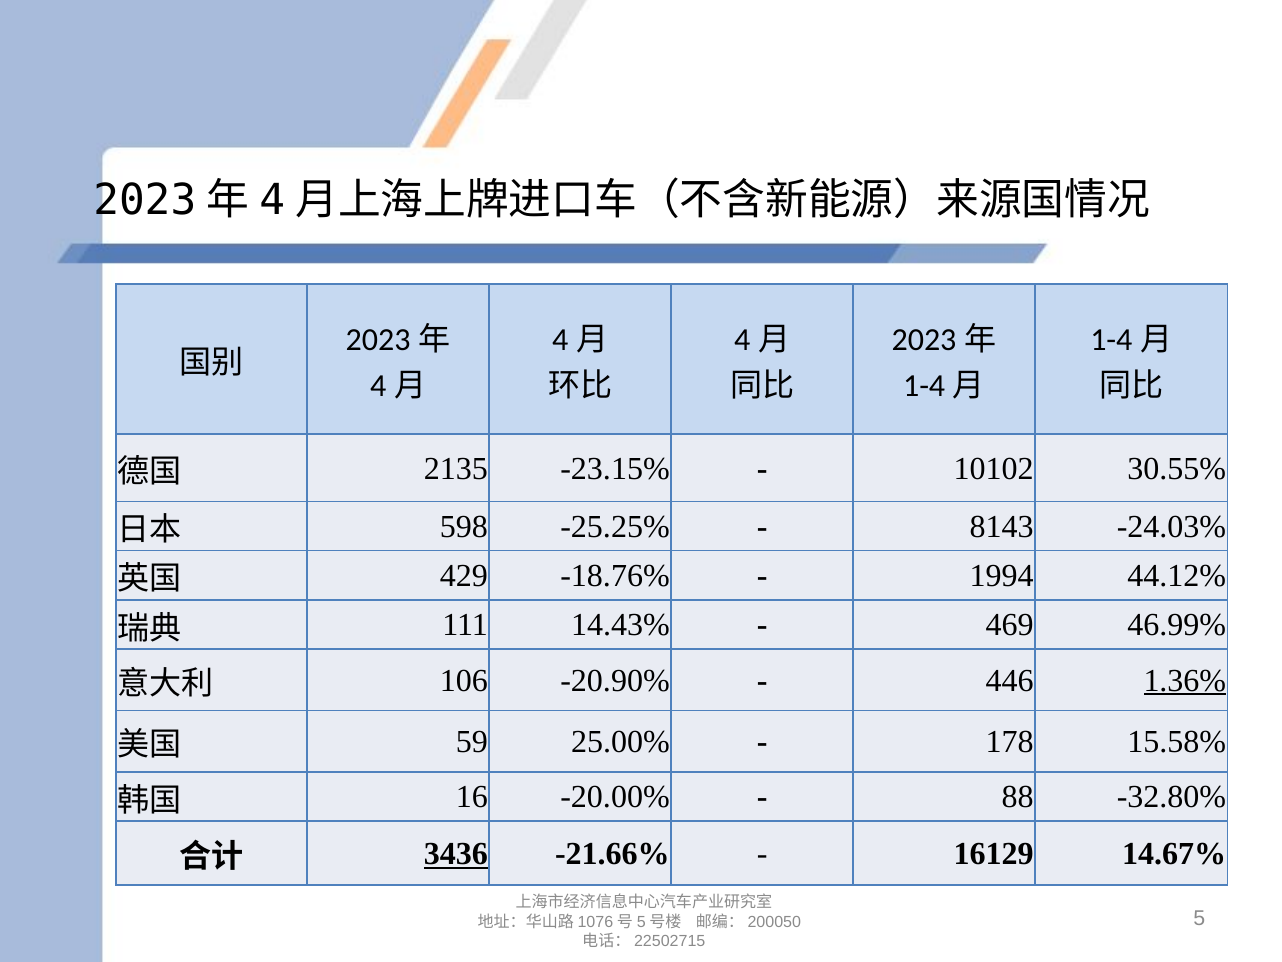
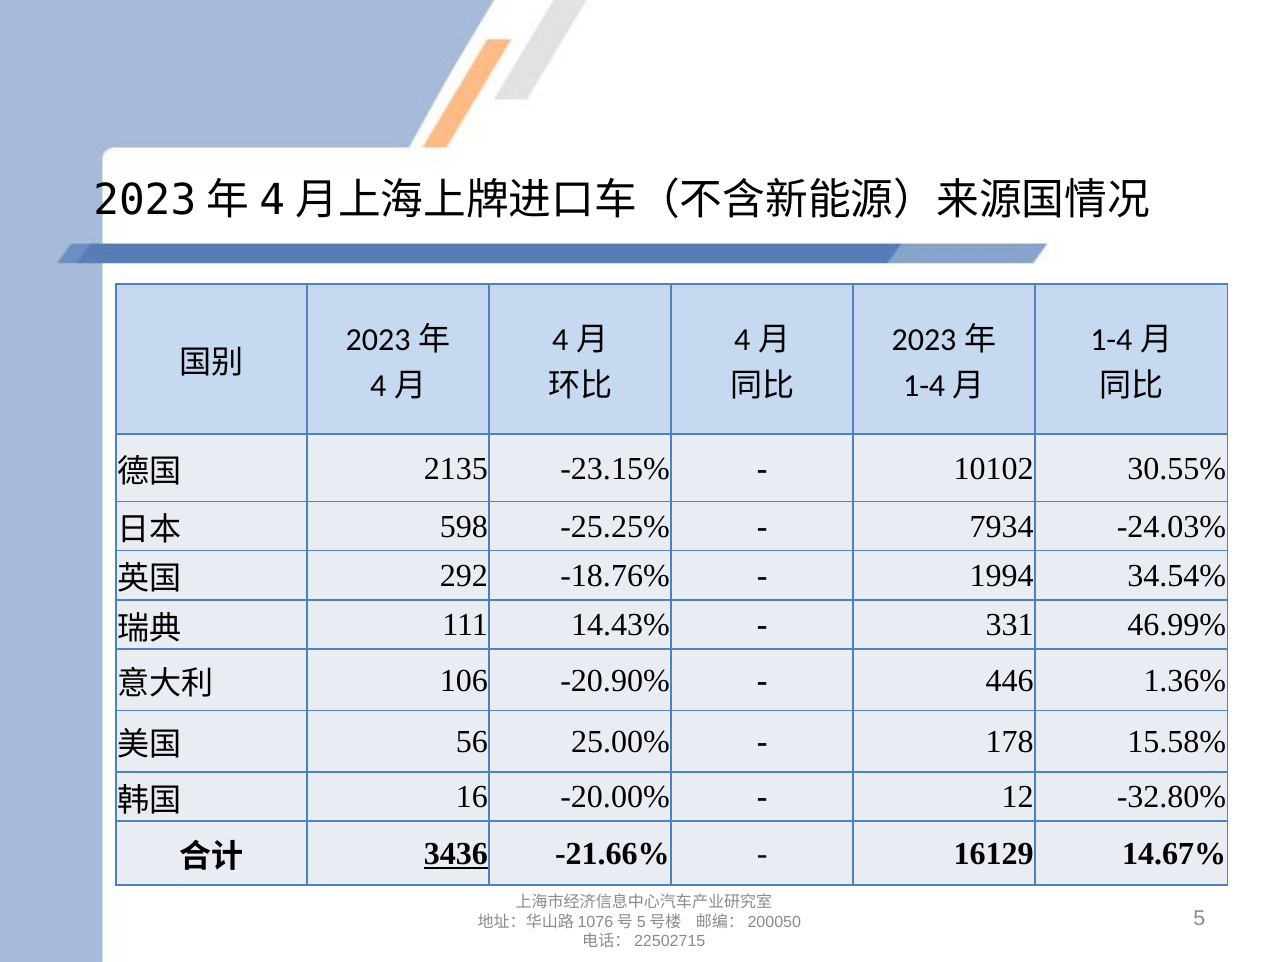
8143: 8143 -> 7934 (1002, 527)
429: 429 -> 292 (464, 576)
44.12%: 44.12% -> 34.54% (1177, 576)
469: 469 -> 331 (1010, 625)
1.36% underline: present -> none (1185, 680)
59: 59 -> 56 (472, 742)
88: 88 -> 12 (1018, 797)
